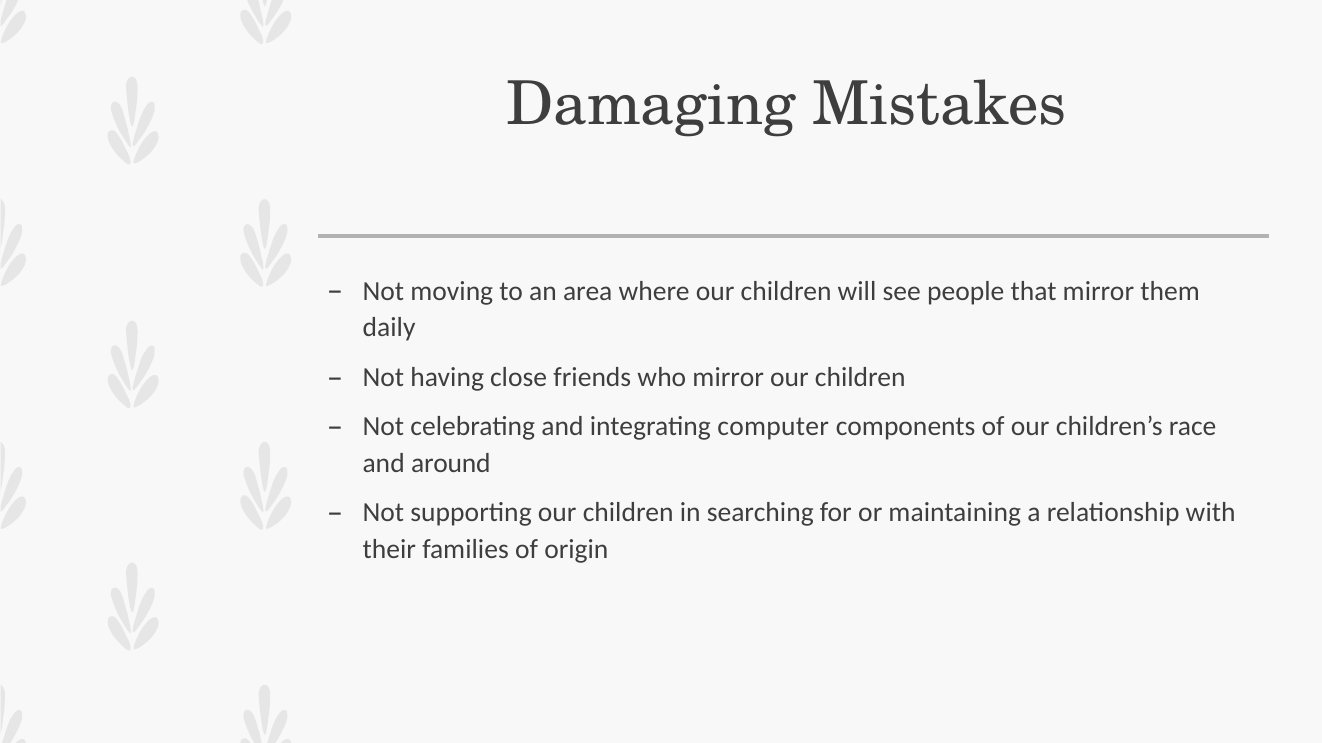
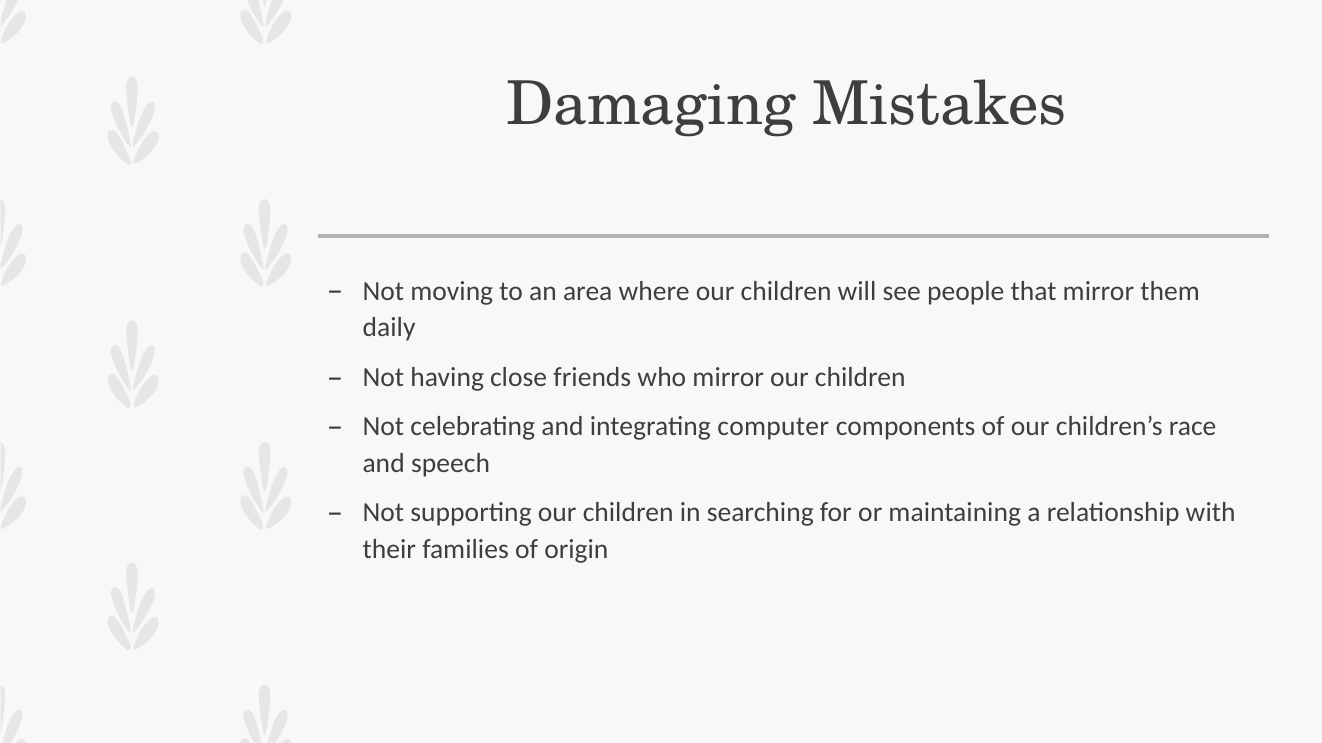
around: around -> speech (451, 464)
